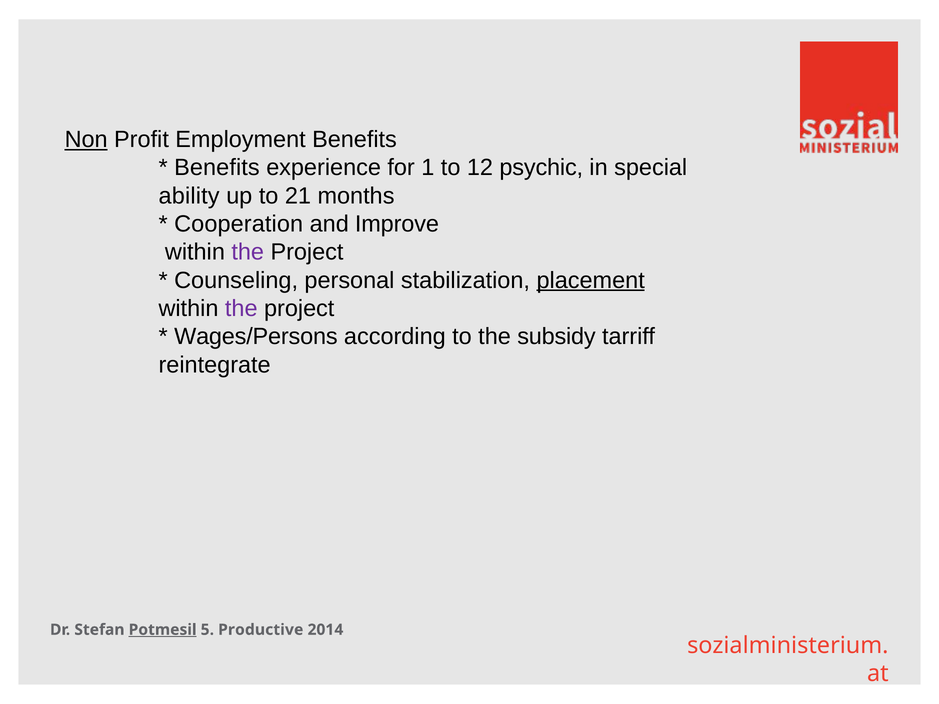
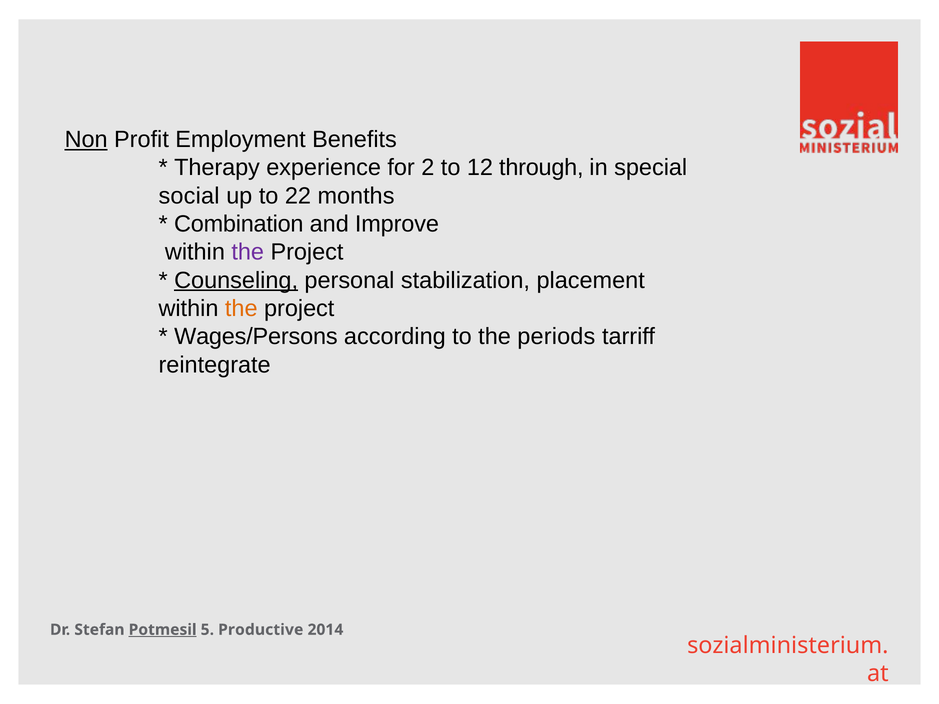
Benefits: Benefits -> Therapy (217, 168)
1: 1 -> 2 (428, 168)
psychic: psychic -> through (541, 168)
ability: ability -> social (189, 196)
21: 21 -> 22 (298, 196)
Cooperation: Cooperation -> Combination (239, 224)
Counseling underline: none -> present (236, 280)
placement underline: present -> none (591, 280)
the colour: purple -> orange (241, 309)
subsidy: subsidy -> periods (556, 337)
